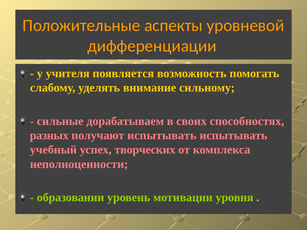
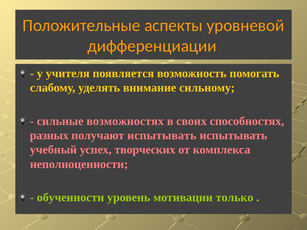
дорабатываем: дорабатываем -> возможностях (125, 121)
образовании: образовании -> обученности (71, 198)
уровня: уровня -> только (235, 198)
